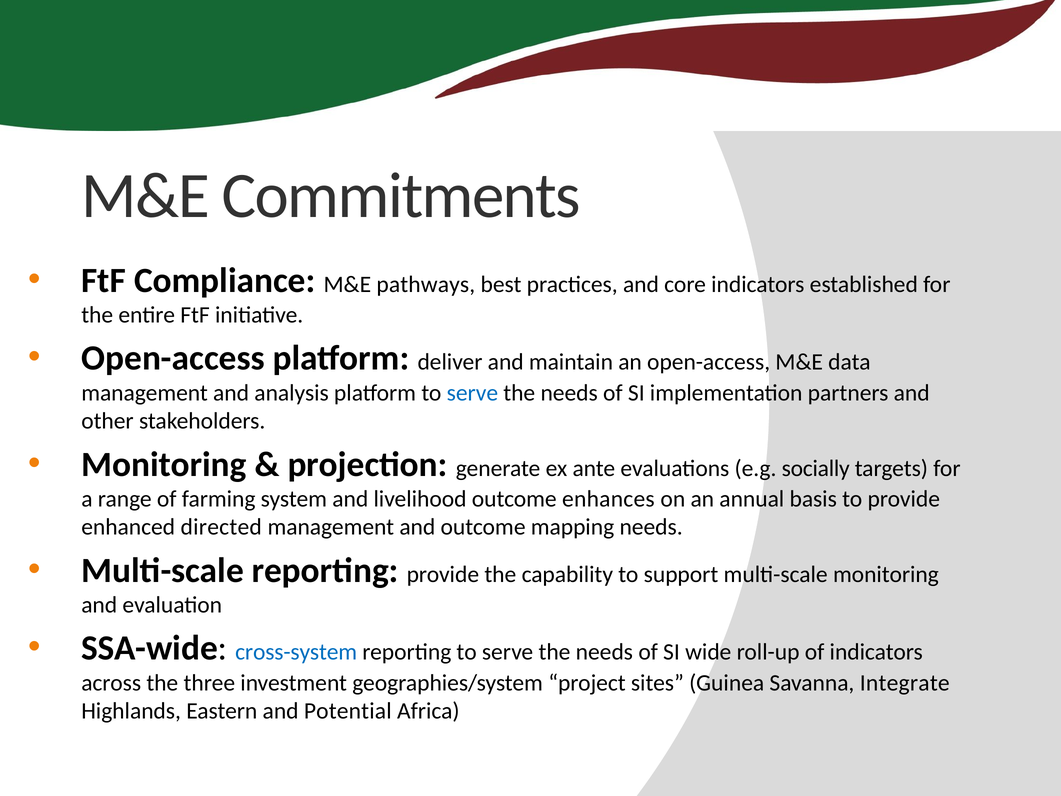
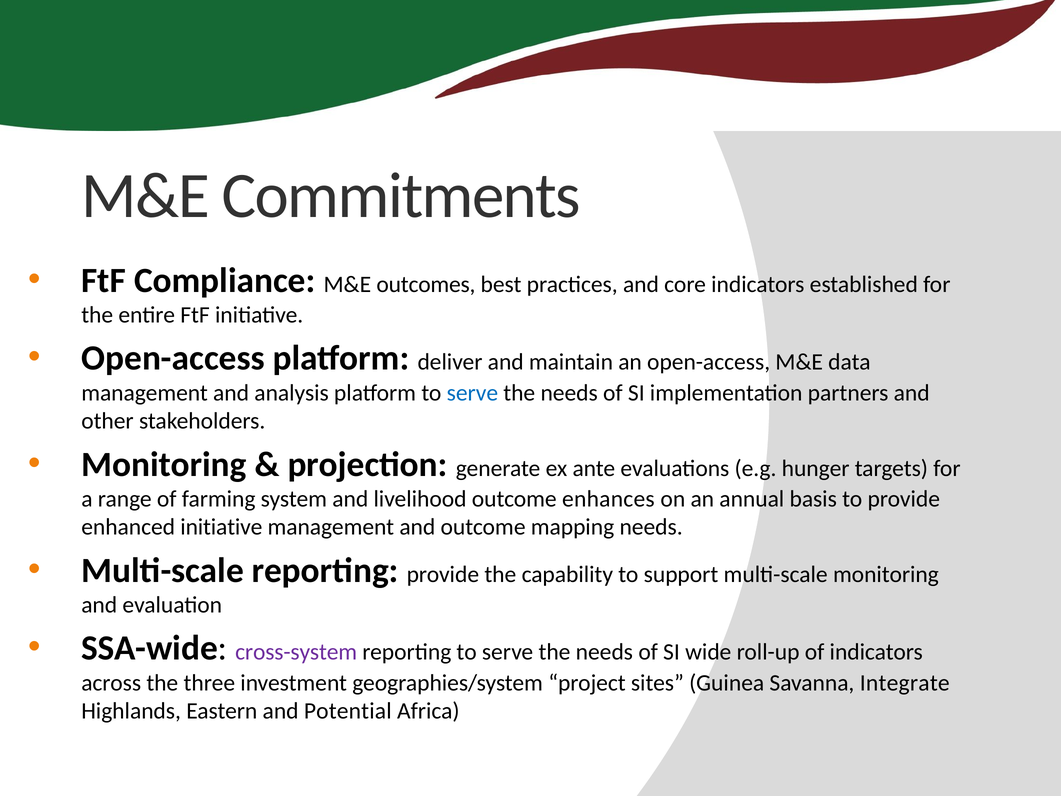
pathways: pathways -> outcomes (426, 284)
socially: socially -> hunger (816, 468)
enhanced directed: directed -> initiative (221, 527)
cross-system colour: blue -> purple (296, 652)
